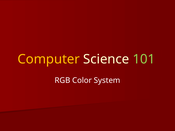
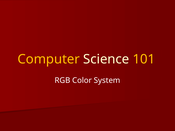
101 colour: light green -> yellow (144, 59)
